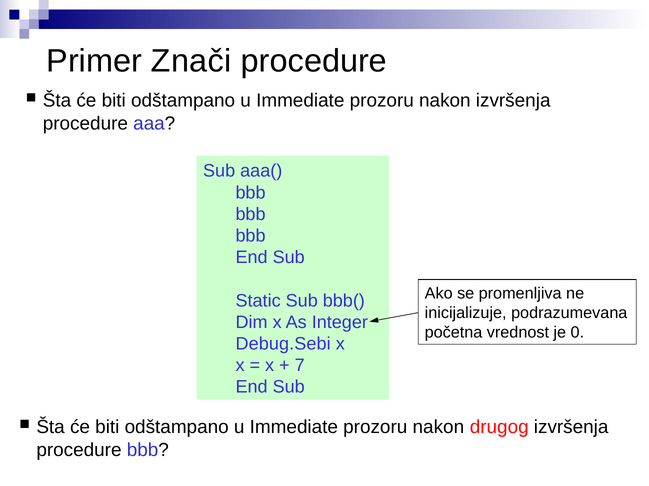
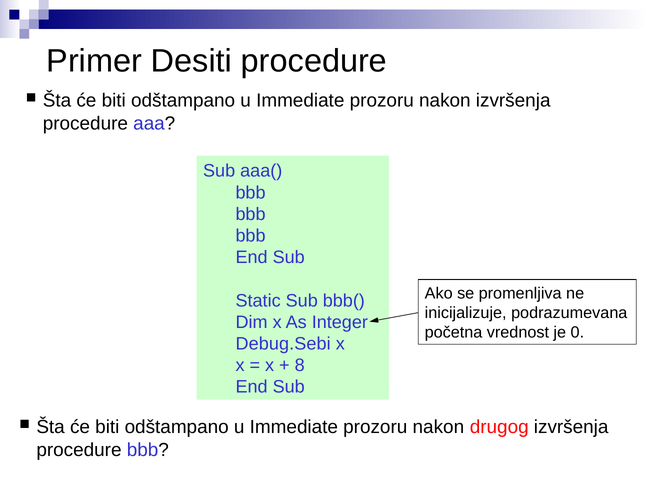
Znači: Znači -> Desiti (191, 61)
7: 7 -> 8 (300, 366)
